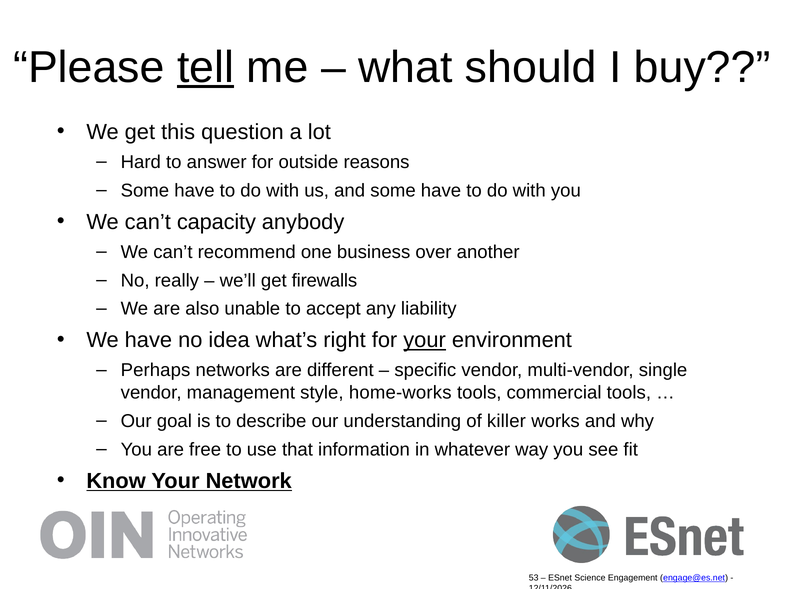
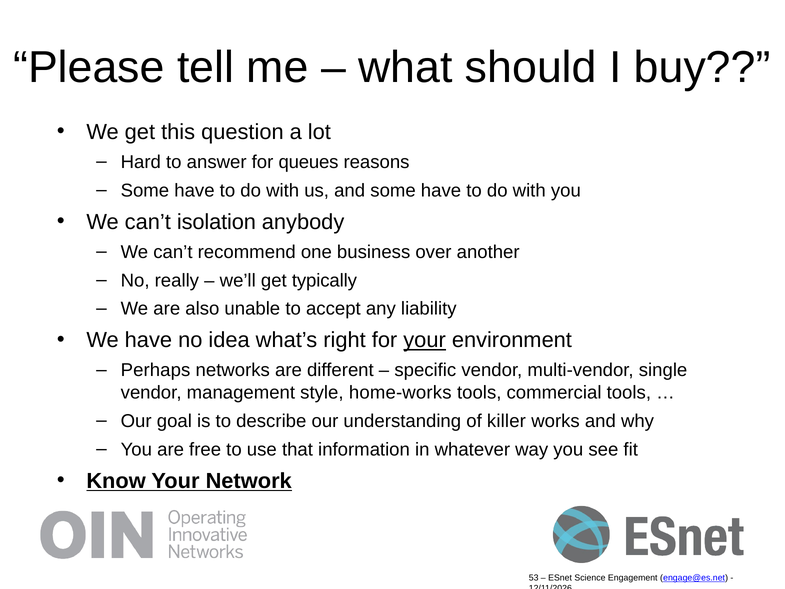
tell underline: present -> none (206, 67)
outside: outside -> queues (309, 162)
capacity: capacity -> isolation (216, 222)
firewalls: firewalls -> typically (324, 280)
